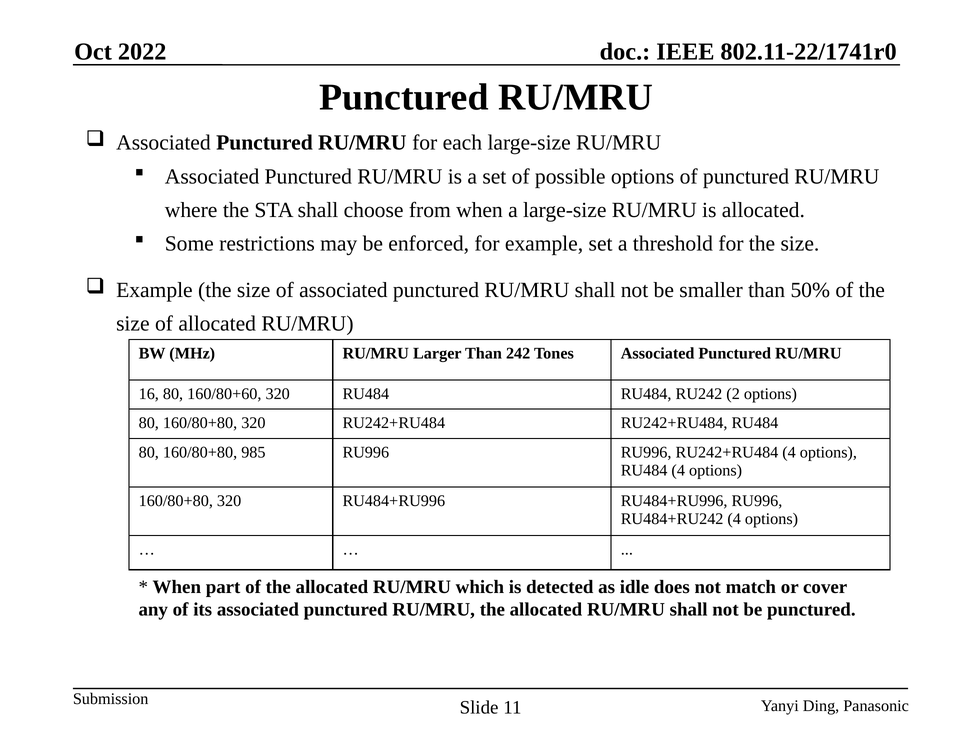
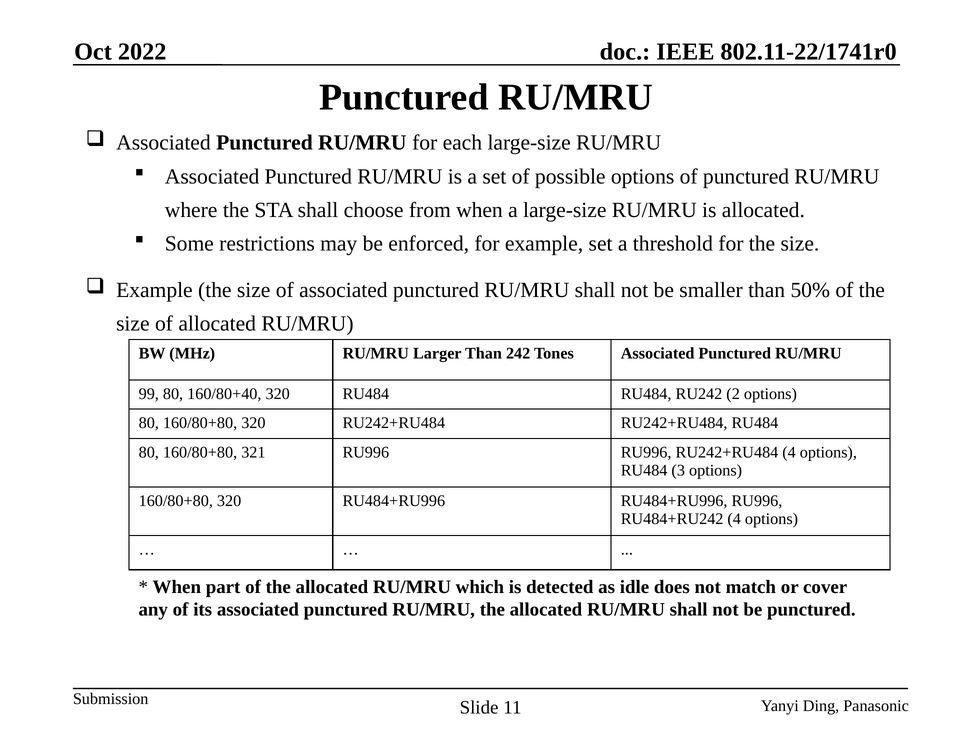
16: 16 -> 99 (149, 394)
160/80+60: 160/80+60 -> 160/80+40 (224, 394)
985: 985 -> 321 (253, 453)
RU484 4: 4 -> 3 (678, 471)
